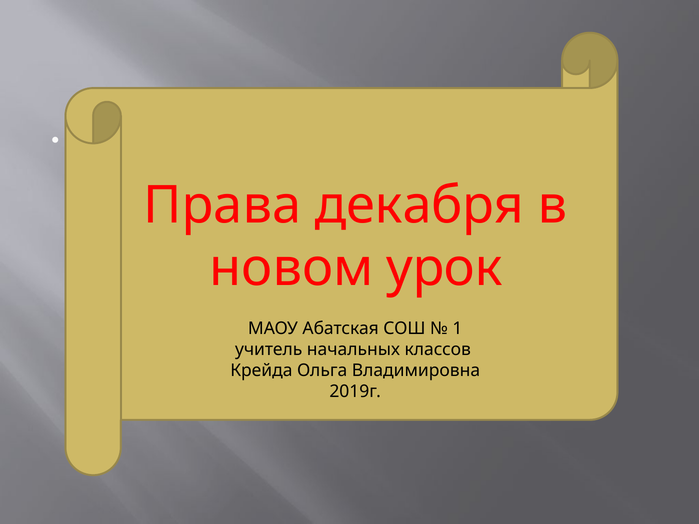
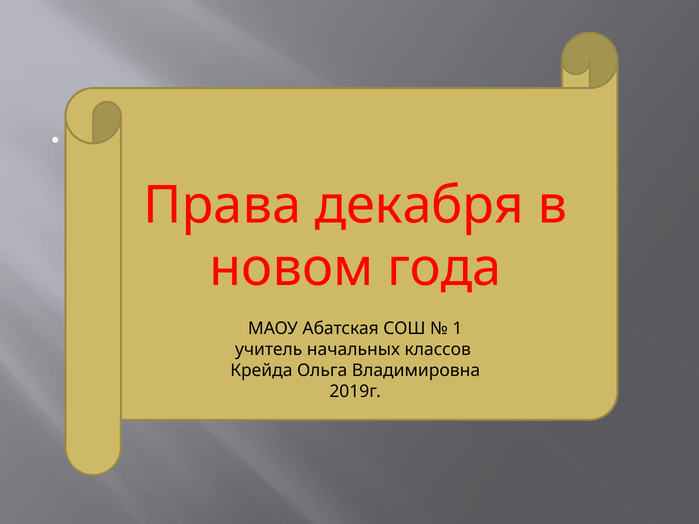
урок: урок -> года (444, 268)
